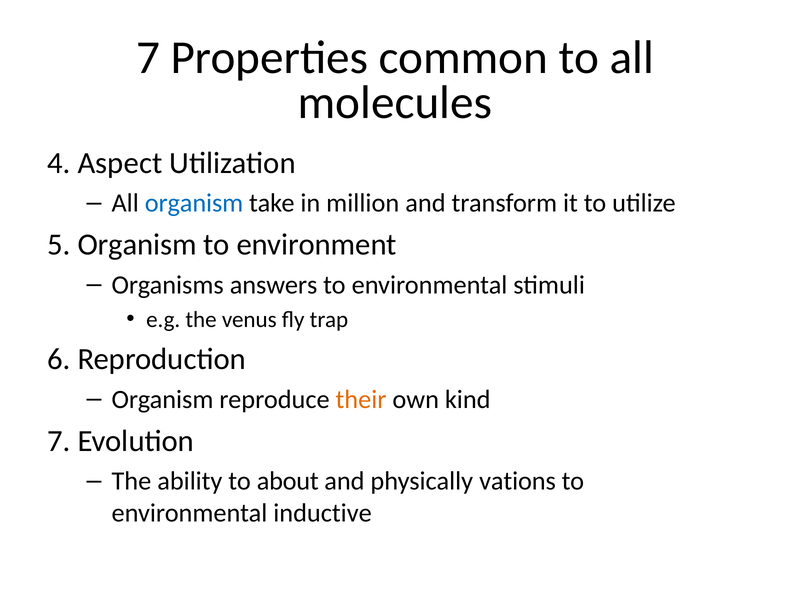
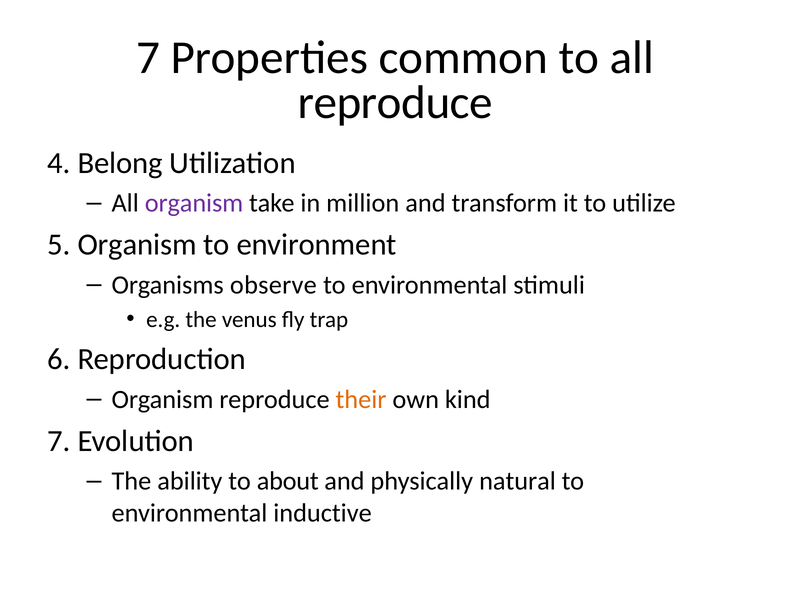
molecules: molecules -> reproduce (395, 103)
Aspect: Aspect -> Belong (120, 163)
organism colour: blue -> purple (194, 203)
answers: answers -> observe (273, 285)
vations: vations -> natural (517, 481)
